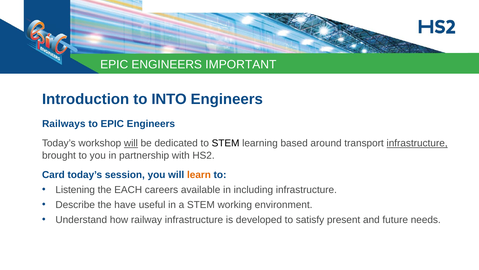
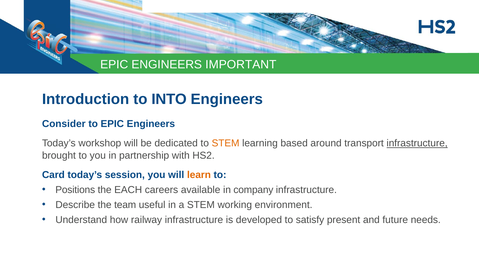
Railways: Railways -> Consider (64, 124)
will underline: present -> none (131, 143)
STEM colour: black -> orange (226, 143)
Listening: Listening -> Positions (75, 189)
including: including -> company (253, 189)
have: have -> team (125, 204)
